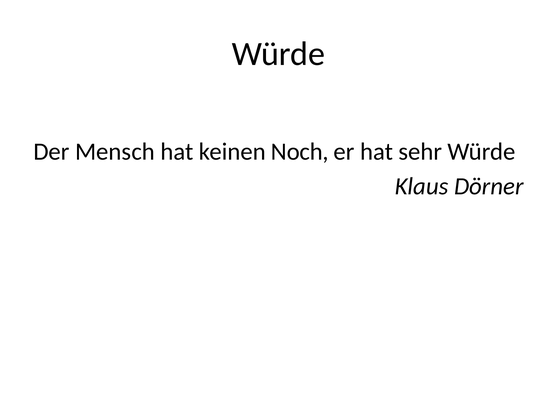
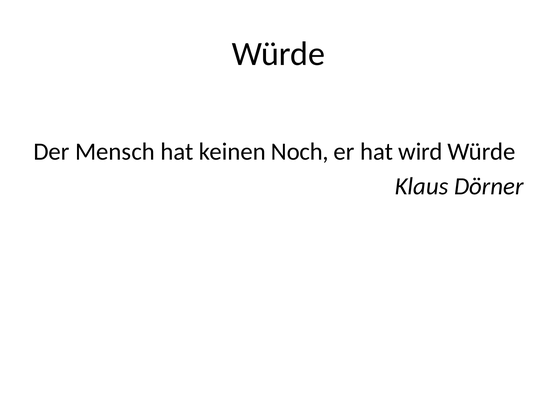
sehr: sehr -> wird (420, 152)
